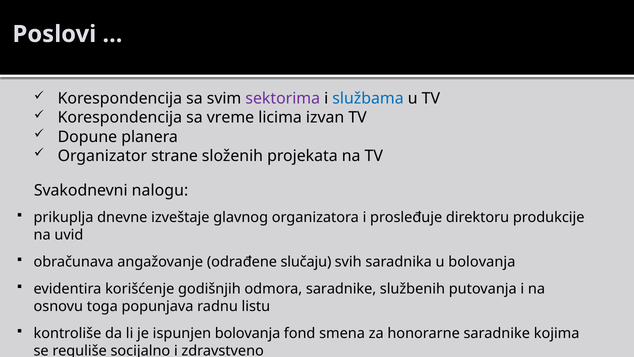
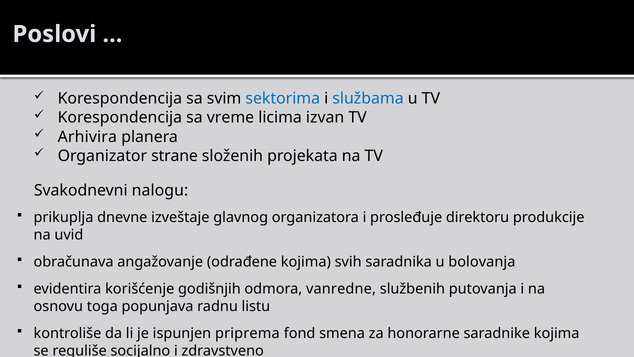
sektorima colour: purple -> blue (283, 99)
Dopune: Dopune -> Arhivira (87, 137)
odrađene slučaju: slučaju -> kojima (306, 262)
odmora saradnike: saradnike -> vanredne (341, 289)
ispunjen bolovanja: bolovanja -> priprema (247, 333)
